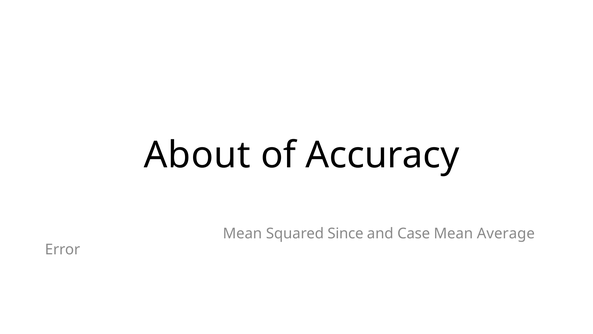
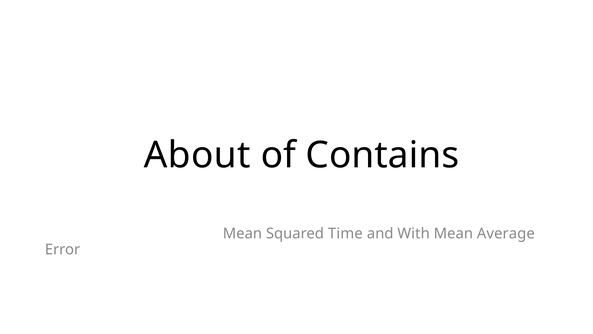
Accuracy: Accuracy -> Contains (382, 155)
Since: Since -> Time (345, 233)
Case: Case -> With (414, 233)
